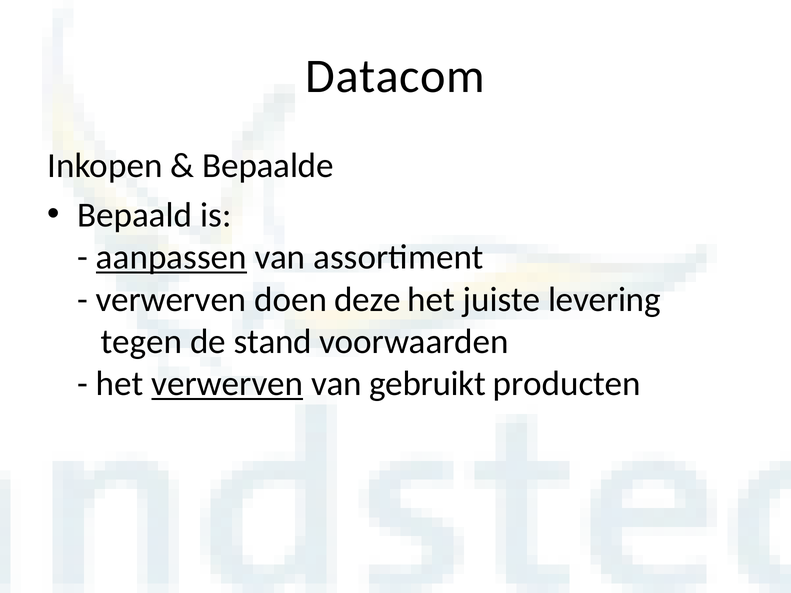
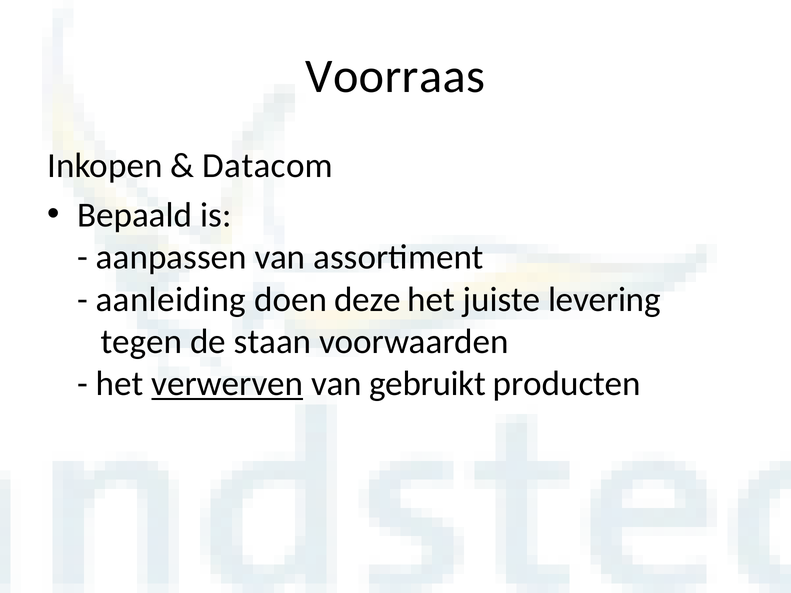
Datacom: Datacom -> Voorraas (395, 77)
Bepaalde: Bepaalde -> Datacom (268, 166)
aanpassen underline: present -> none (171, 257)
verwerven: verwerven -> aanleiding (171, 300)
stand: stand -> staan (273, 342)
